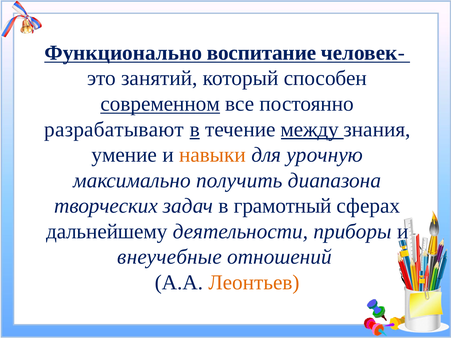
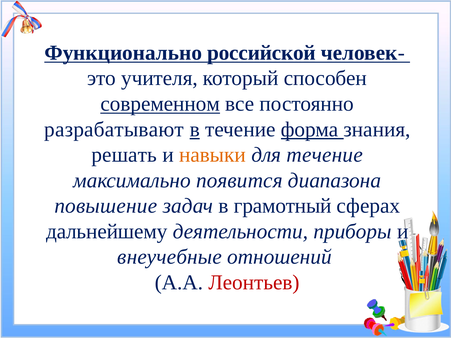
воспитание: воспитание -> российской (262, 53)
занятий: занятий -> учителя (159, 78)
между: между -> форма (310, 129)
умение: умение -> решать (124, 155)
для урочную: урочную -> течение (325, 155)
получить: получить -> появится (239, 180)
творческих: творческих -> повышение (106, 206)
Леонтьев colour: orange -> red (254, 283)
